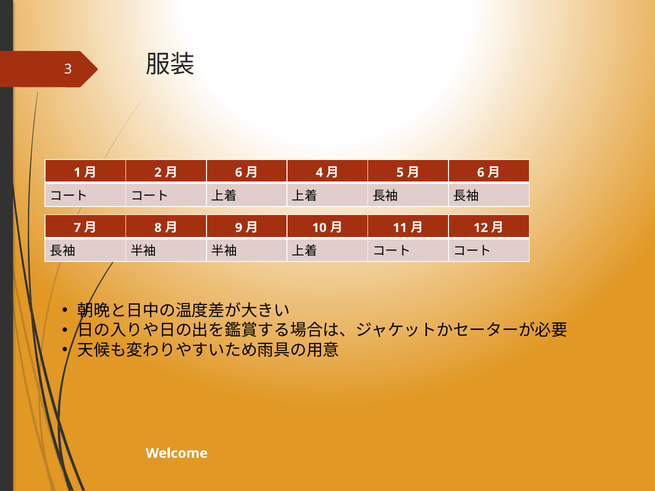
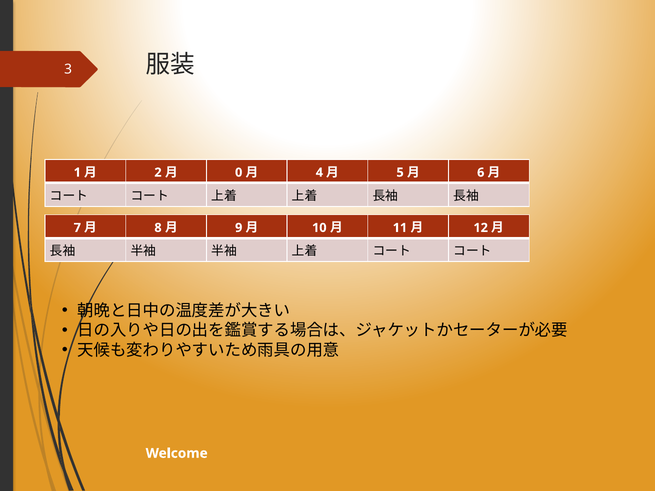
6: 6 -> 0 (239, 173)
